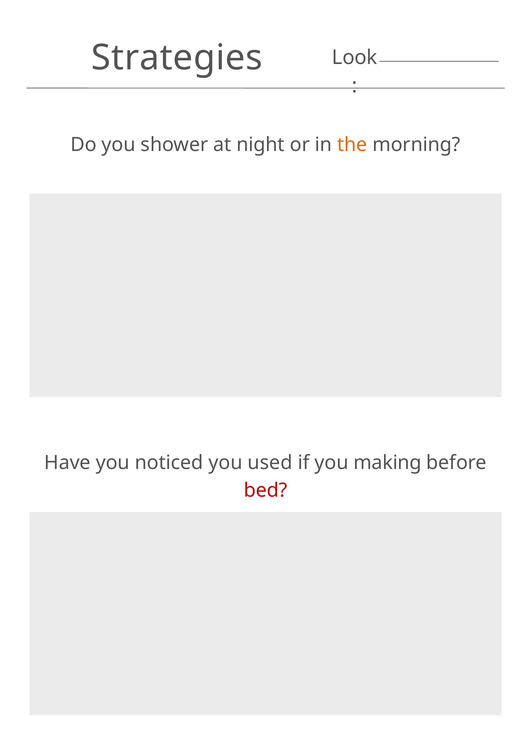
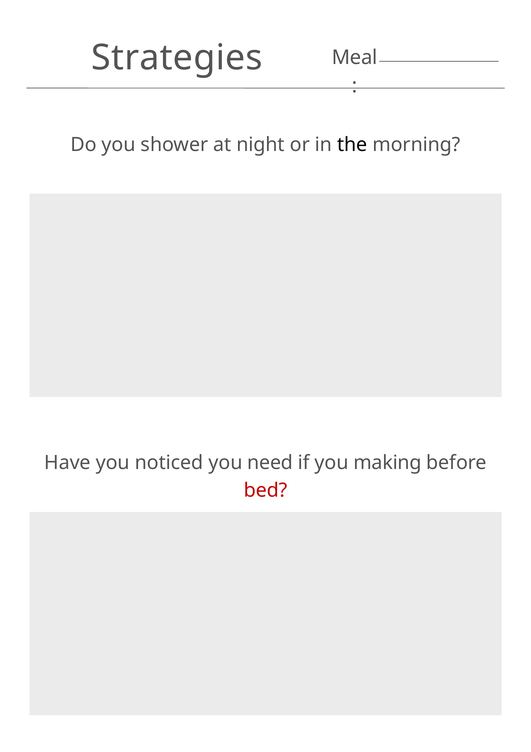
Look: Look -> Meal (355, 57)
the colour: orange -> black (352, 144)
used: used -> need (270, 462)
